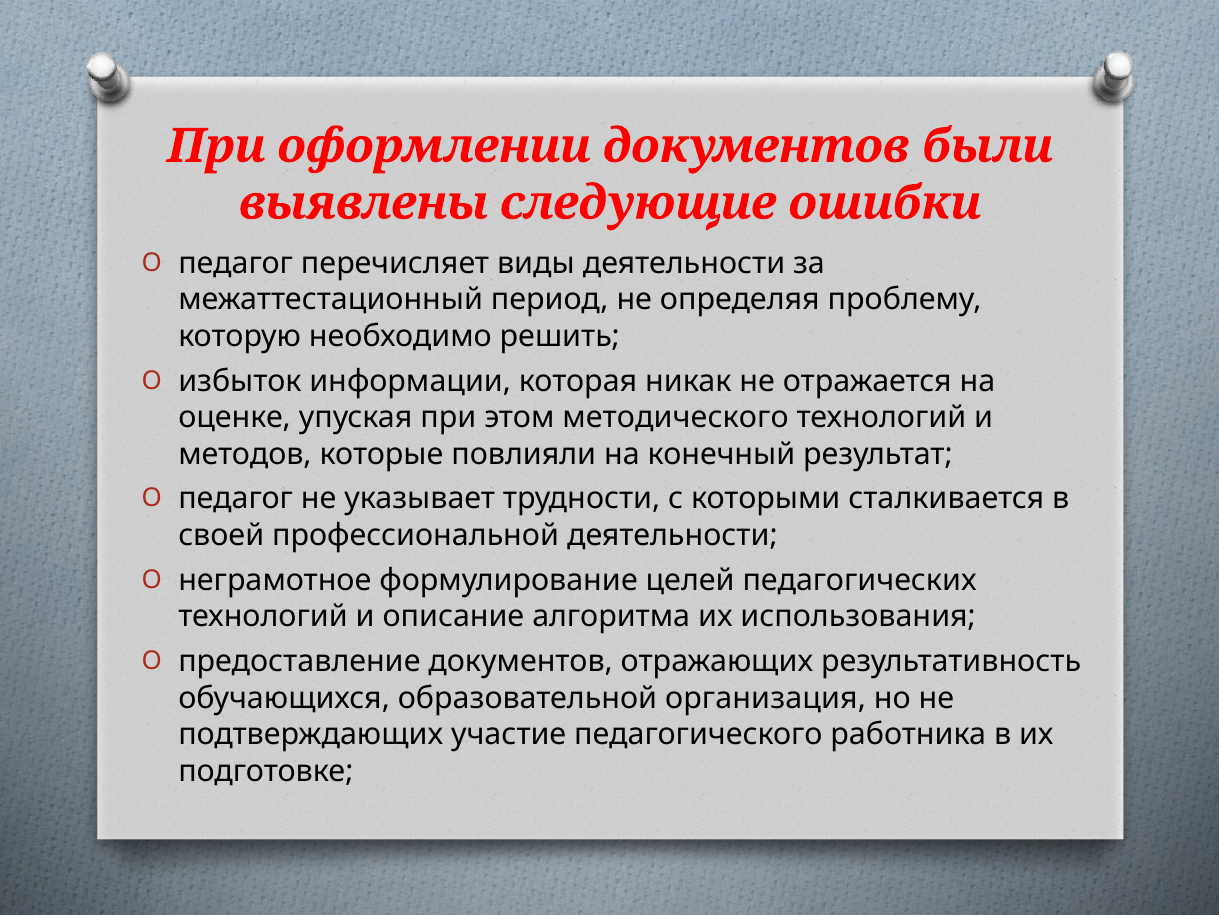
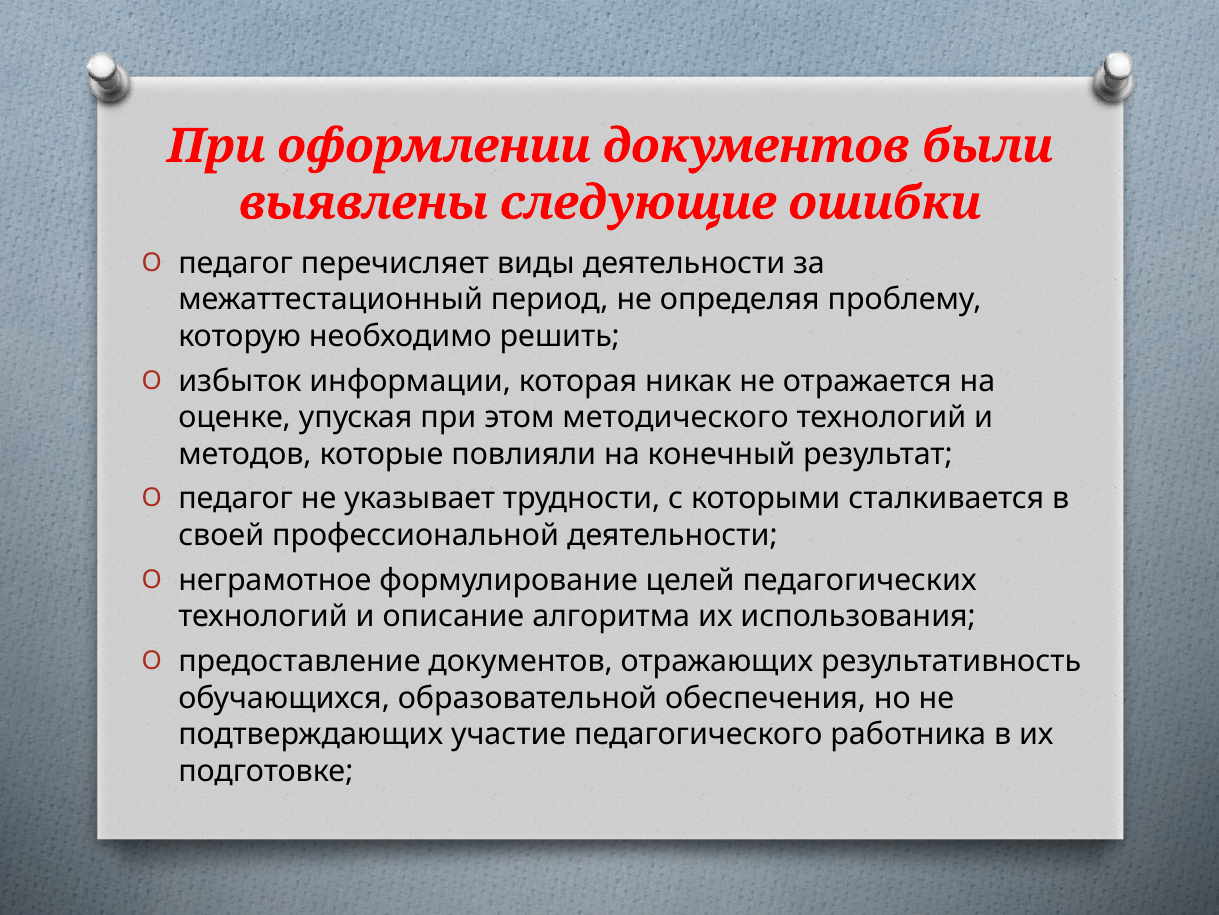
организация: организация -> обеспечения (766, 698)
